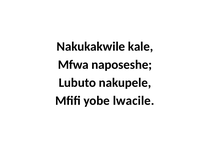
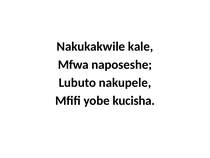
lwacile: lwacile -> kucisha (134, 100)
